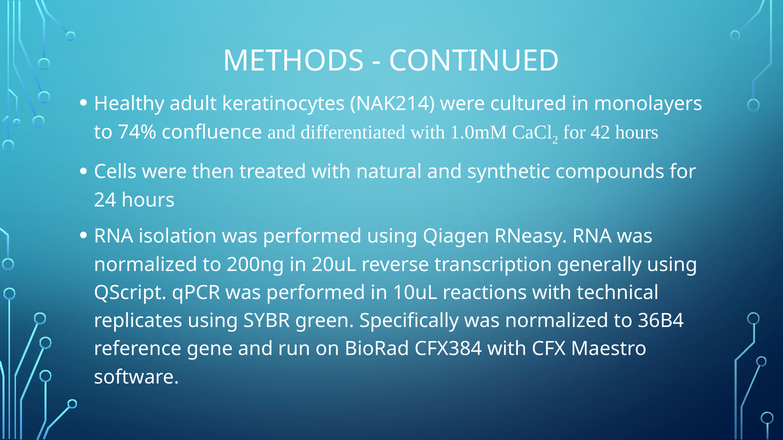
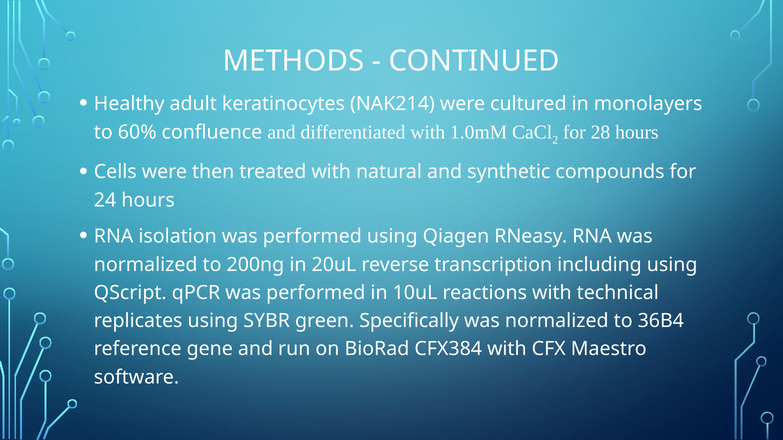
74%: 74% -> 60% (137, 133)
42: 42 -> 28 (600, 133)
generally: generally -> including (599, 265)
